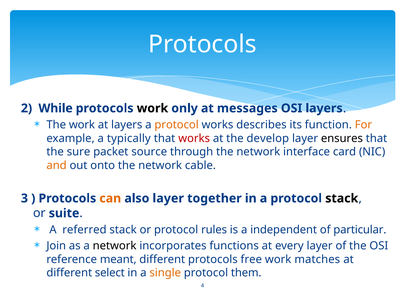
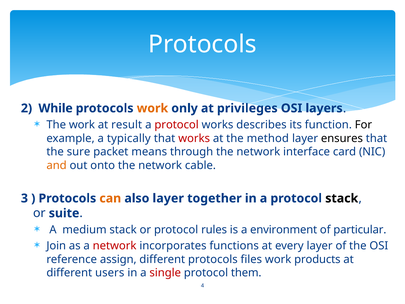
work colour: black -> orange (152, 108)
messages: messages -> privileges (247, 108)
at layers: layers -> result (127, 125)
protocol colour: orange -> red (177, 125)
For colour: orange -> black (363, 125)
develop: develop -> method (268, 138)
source: source -> means (149, 152)
referred: referred -> medium (84, 230)
independent: independent -> environment (284, 230)
network colour: black -> red (115, 246)
meant: meant -> assign (118, 259)
free: free -> files (251, 259)
matches: matches -> products (317, 259)
select: select -> users (110, 273)
single colour: orange -> red (165, 273)
